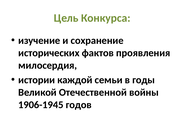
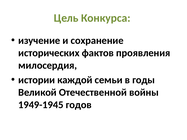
1906-1945: 1906-1945 -> 1949-1945 (41, 105)
